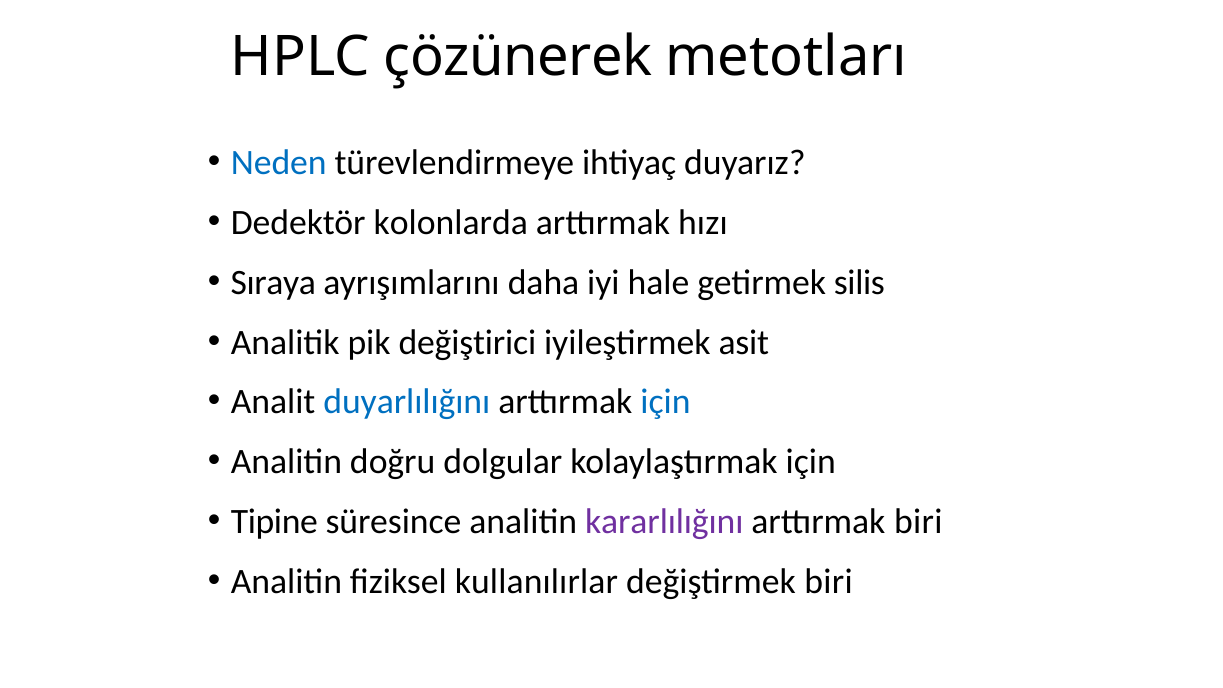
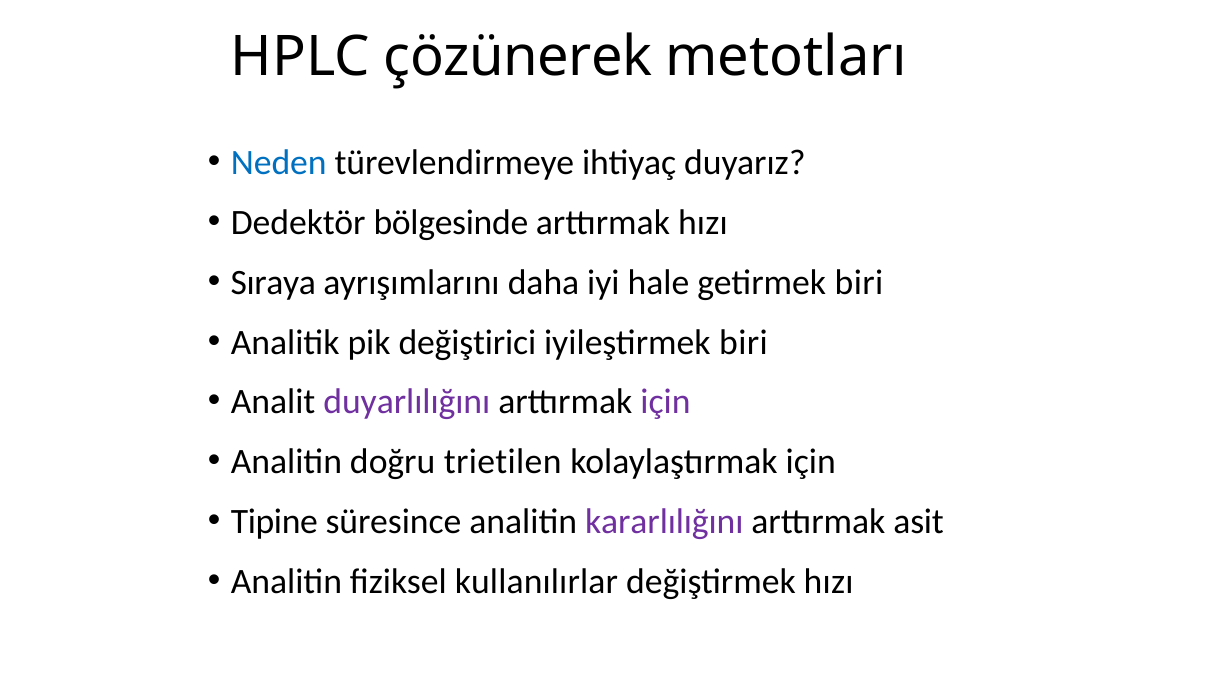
kolonlarda: kolonlarda -> bölgesinde (451, 223)
getirmek silis: silis -> biri (859, 282)
iyileştirmek asit: asit -> biri (743, 342)
duyarlılığını colour: blue -> purple (407, 402)
için colour: blue -> purple (665, 402)
dolgular: dolgular -> trietilen (503, 462)
arttırmak biri: biri -> asit (919, 522)
değiştirmek biri: biri -> hızı (829, 582)
